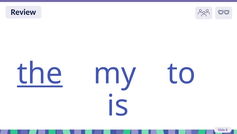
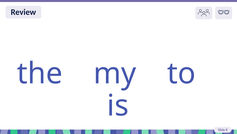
the underline: present -> none (40, 73)
